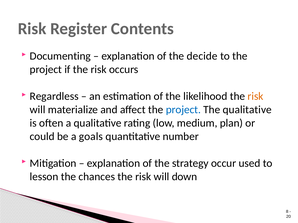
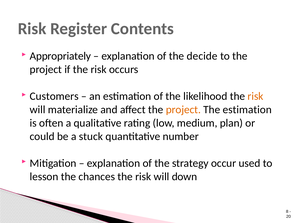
Documenting: Documenting -> Appropriately (60, 56)
Regardless: Regardless -> Customers (54, 96)
project colour: blue -> orange (183, 110)
The qualitative: qualitative -> estimation (247, 110)
goals: goals -> stuck (91, 137)
